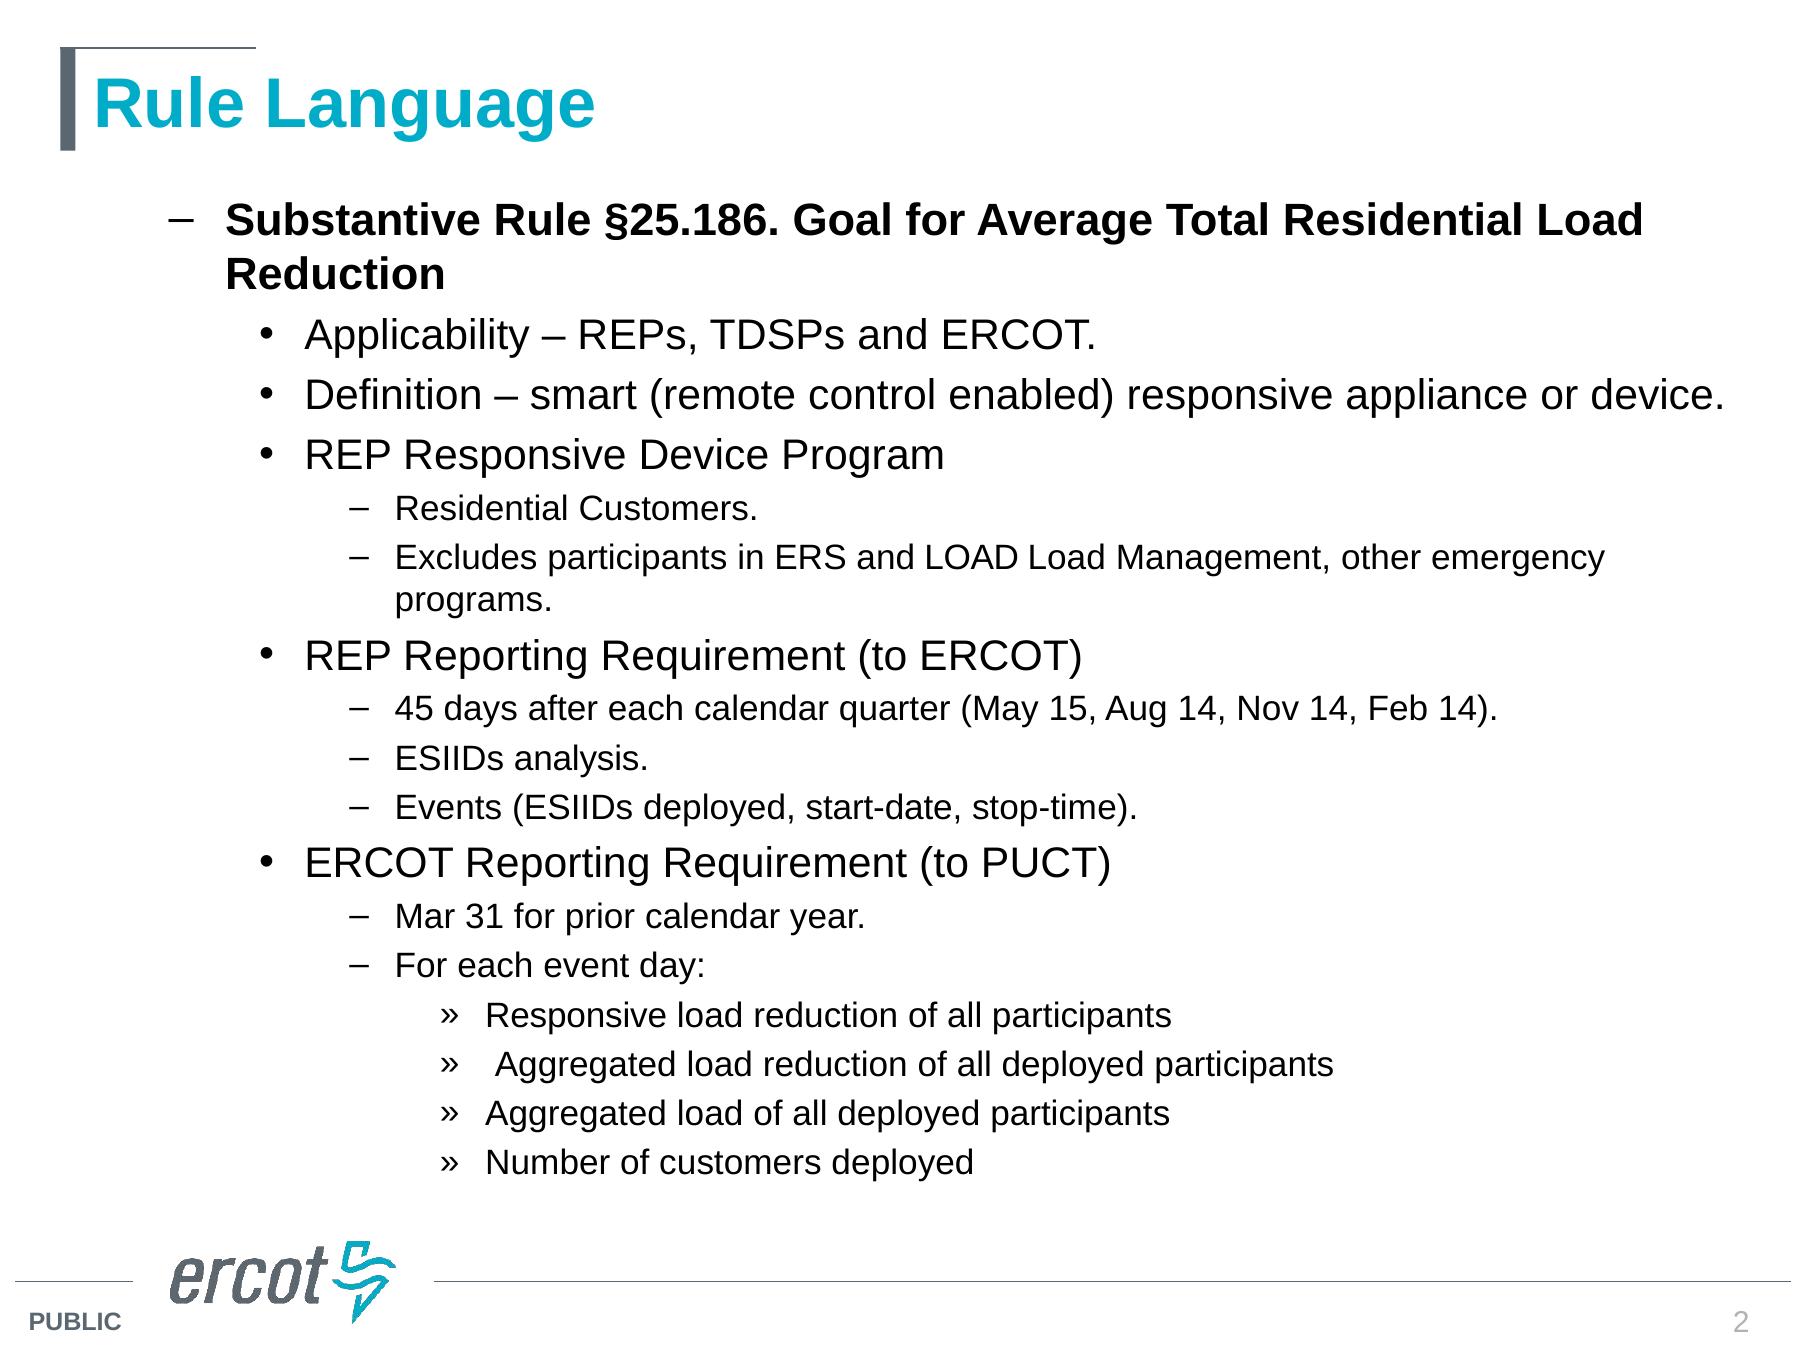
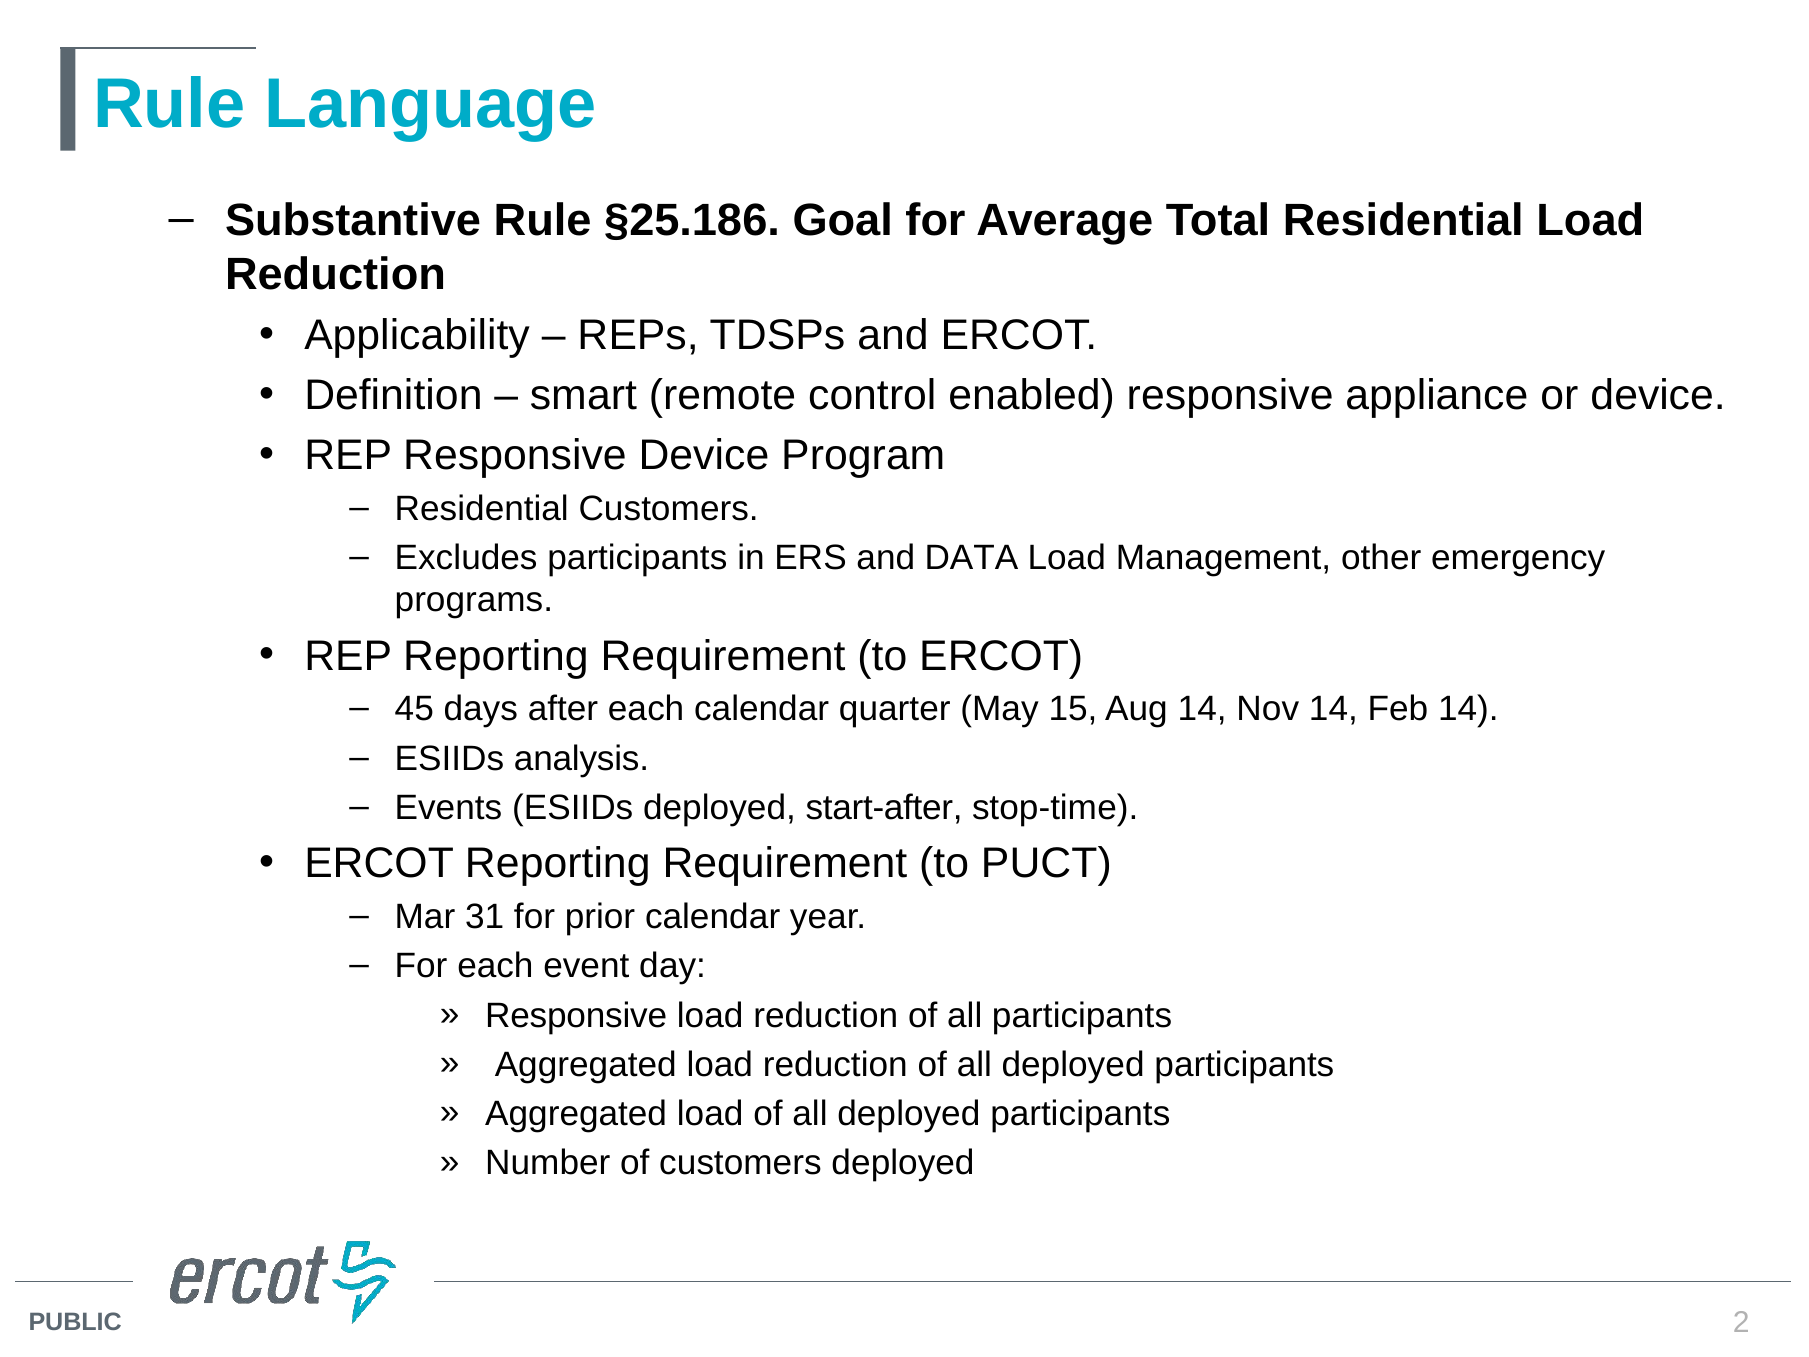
and LOAD: LOAD -> DATA (971, 558)
start-date: start-date -> start-after (884, 808)
